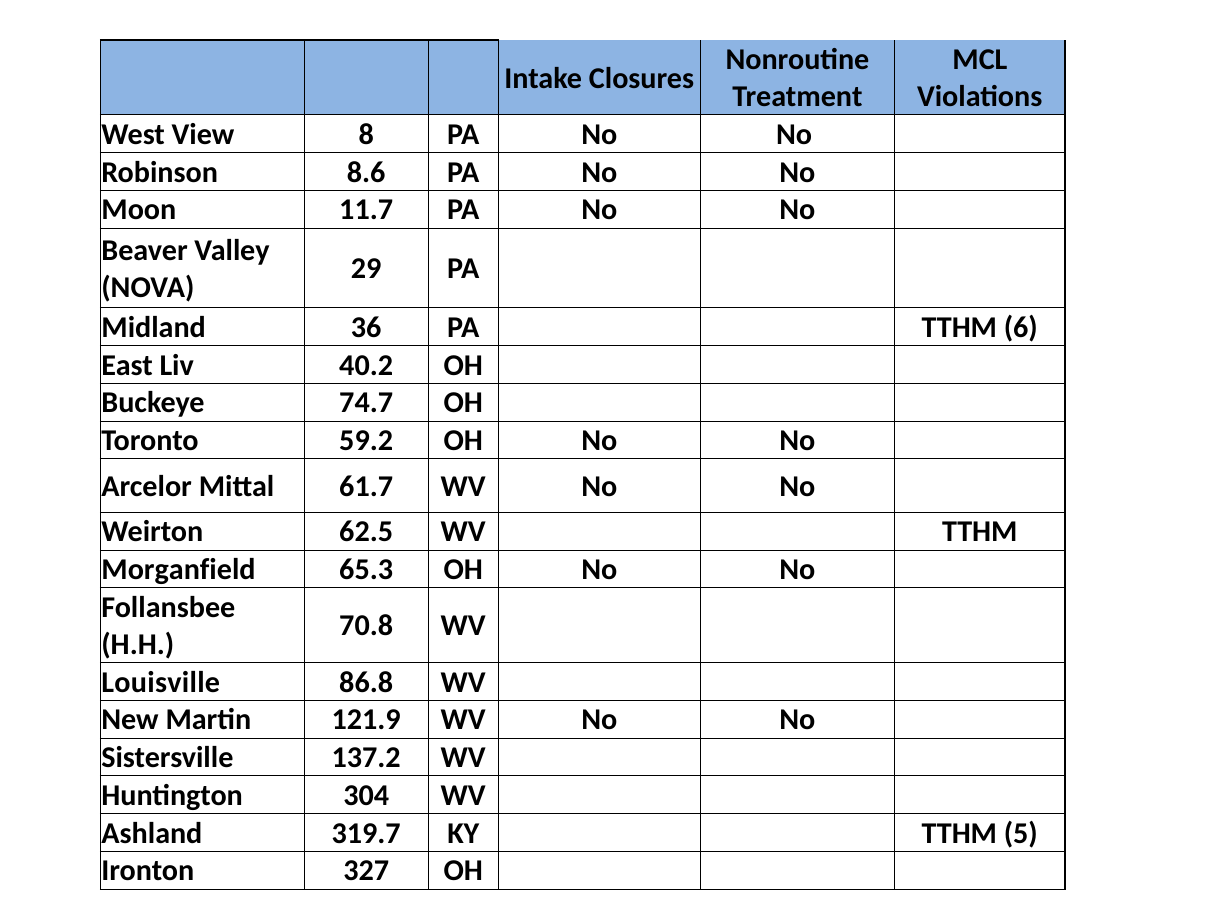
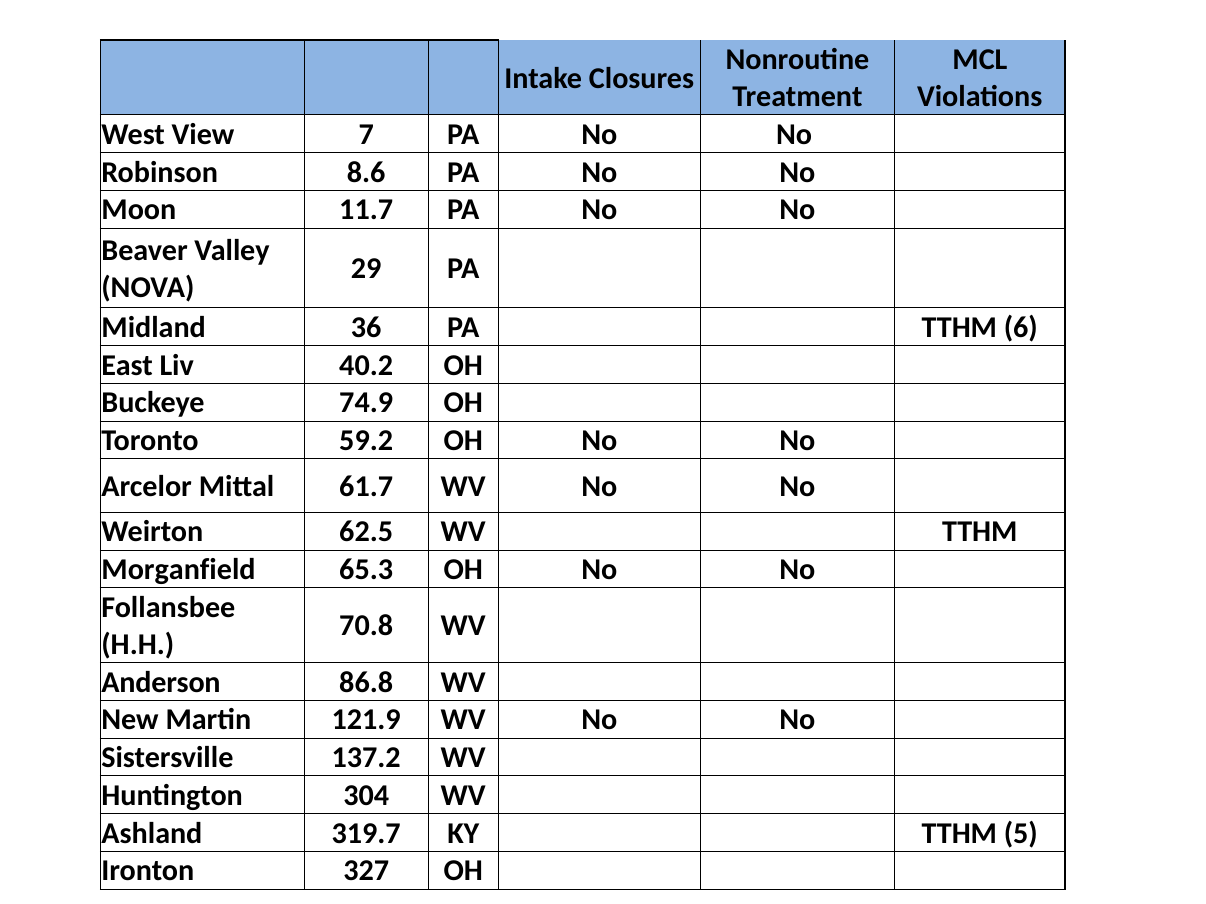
8: 8 -> 7 (366, 135)
74.7: 74.7 -> 74.9 (366, 403)
Louisville: Louisville -> Anderson (161, 682)
